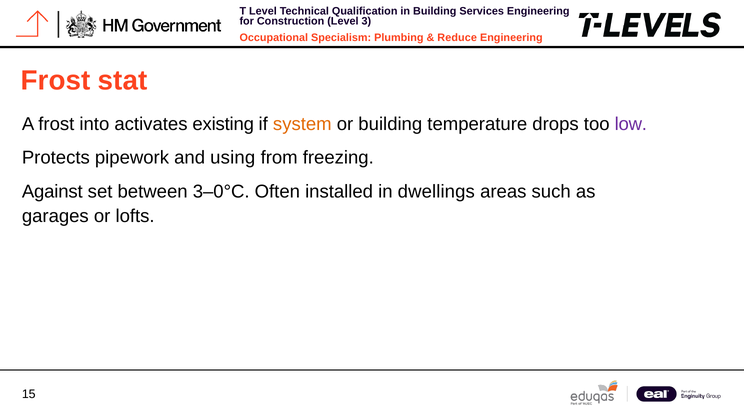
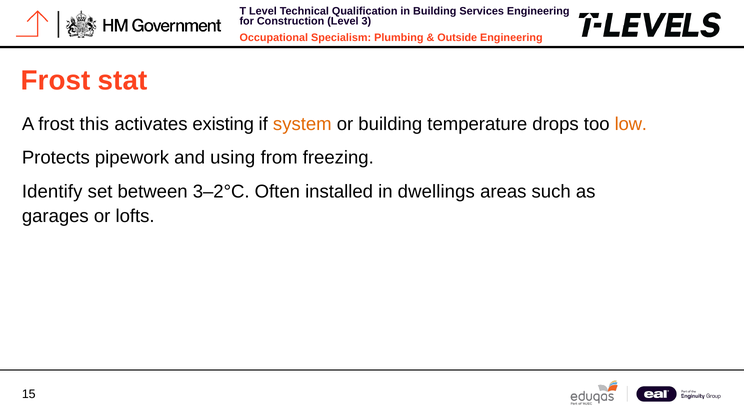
Reduce: Reduce -> Outside (457, 38)
into: into -> this (94, 124)
low colour: purple -> orange (631, 124)
Against: Against -> Identify (52, 191)
3–0°C: 3–0°C -> 3–2°C (221, 191)
